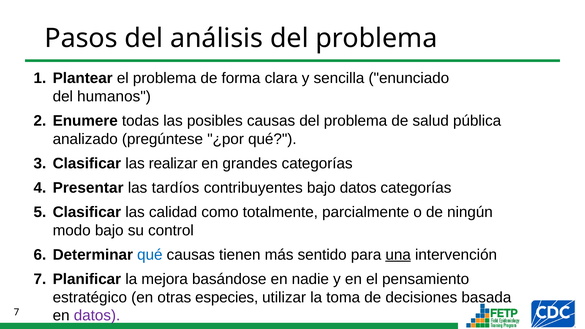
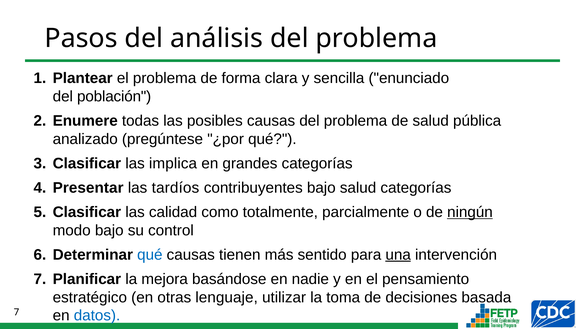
humanos: humanos -> población (114, 96)
realizar: realizar -> implica (173, 163)
bajo datos: datos -> salud (358, 188)
ningún underline: none -> present (470, 212)
especies: especies -> lenguaje (227, 297)
datos colour: purple -> blue (97, 316)
